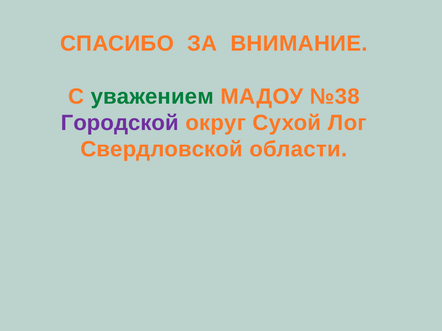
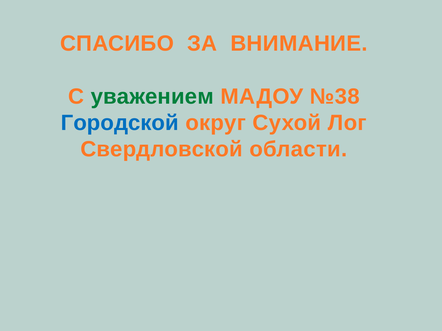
Городской colour: purple -> blue (120, 123)
